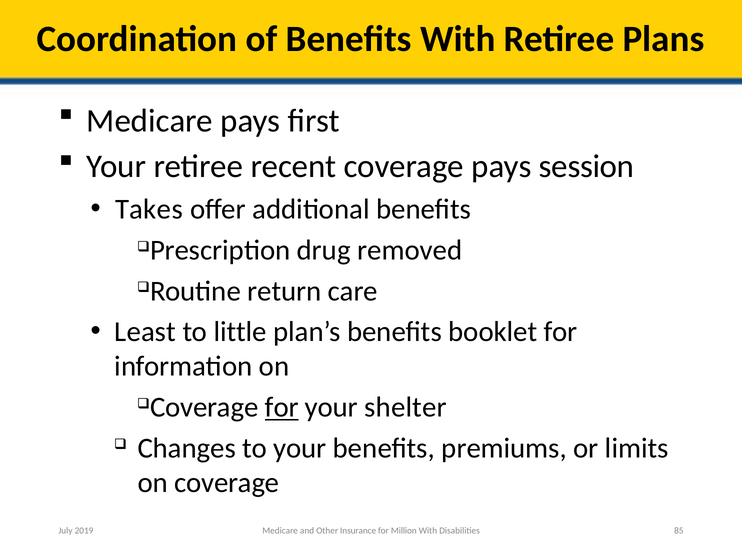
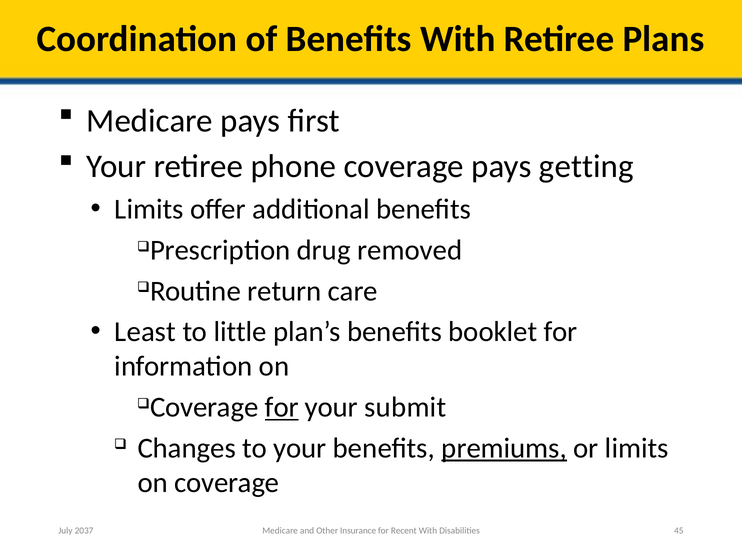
recent: recent -> phone (293, 167)
session: session -> getting (586, 167)
Takes: Takes -> Limits (149, 210)
shelter: shelter -> submit (405, 408)
premiums underline: none -> present (504, 448)
Million: Million -> Recent (404, 531)
85: 85 -> 45 (679, 531)
2019: 2019 -> 2037 (84, 531)
